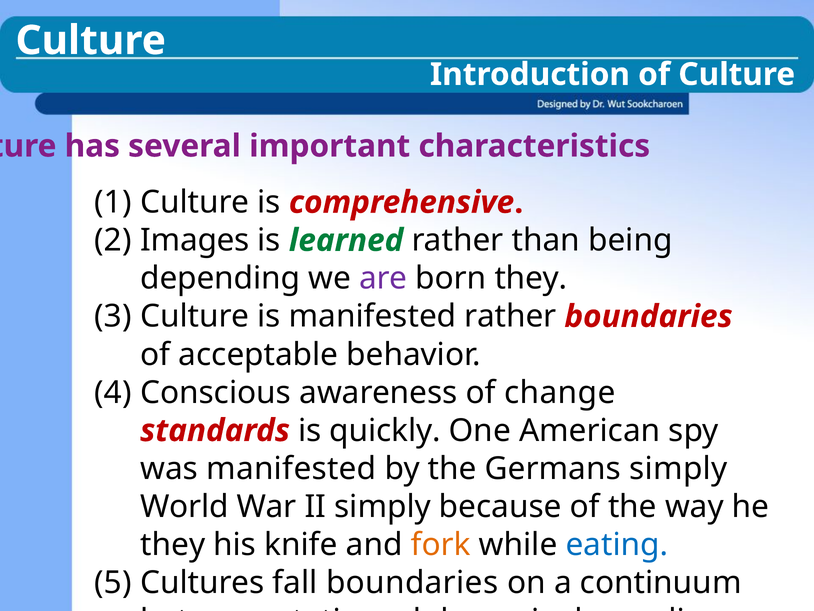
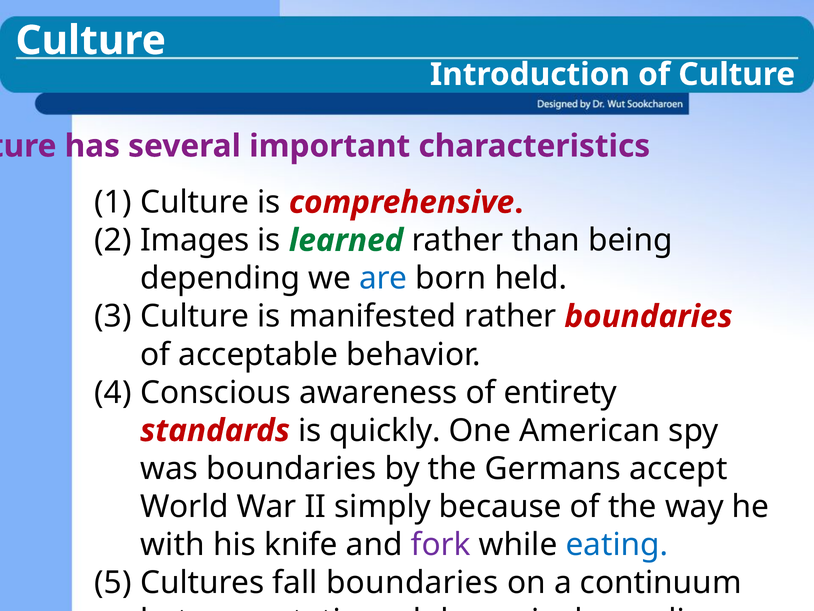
are colour: purple -> blue (383, 278)
born they: they -> held (531, 278)
of change: change -> entirety (560, 392)
was manifested: manifested -> boundaries (291, 468)
Germans simply: simply -> accept (678, 468)
they: they -> with (173, 544)
fork colour: orange -> purple (441, 544)
